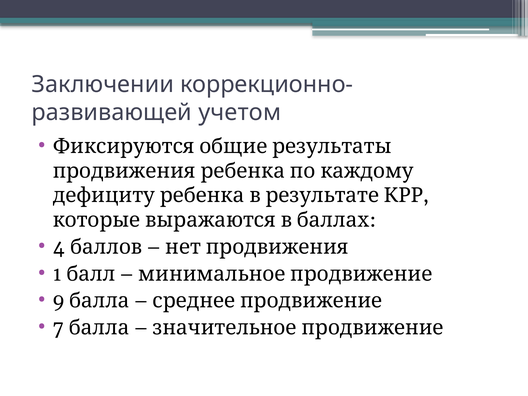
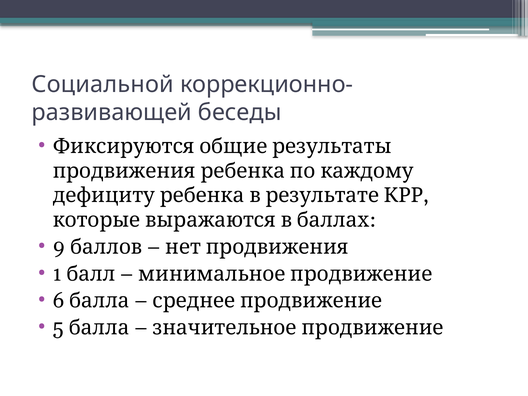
Заключении: Заключении -> Социальной (103, 84)
учетом: учетом -> беседы (240, 113)
4: 4 -> 9 (59, 247)
9: 9 -> 6 (59, 301)
7: 7 -> 5 (58, 328)
